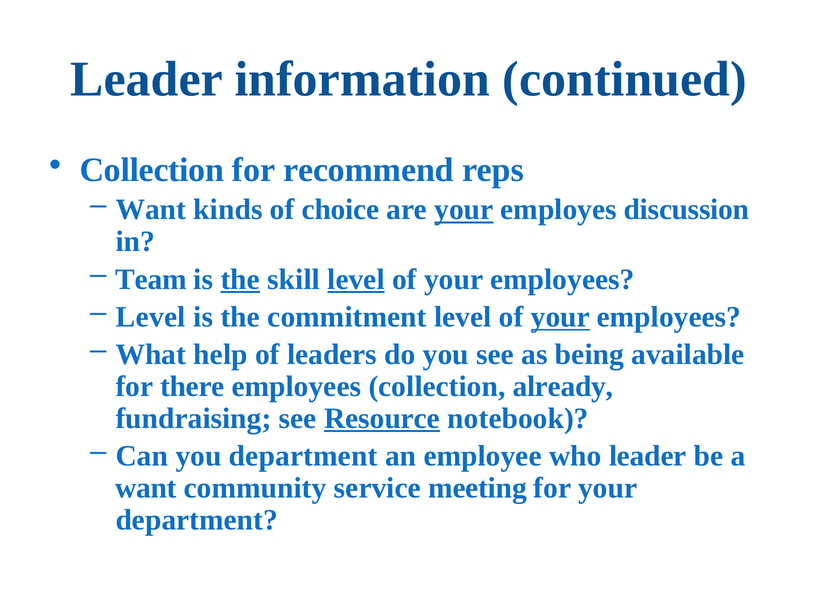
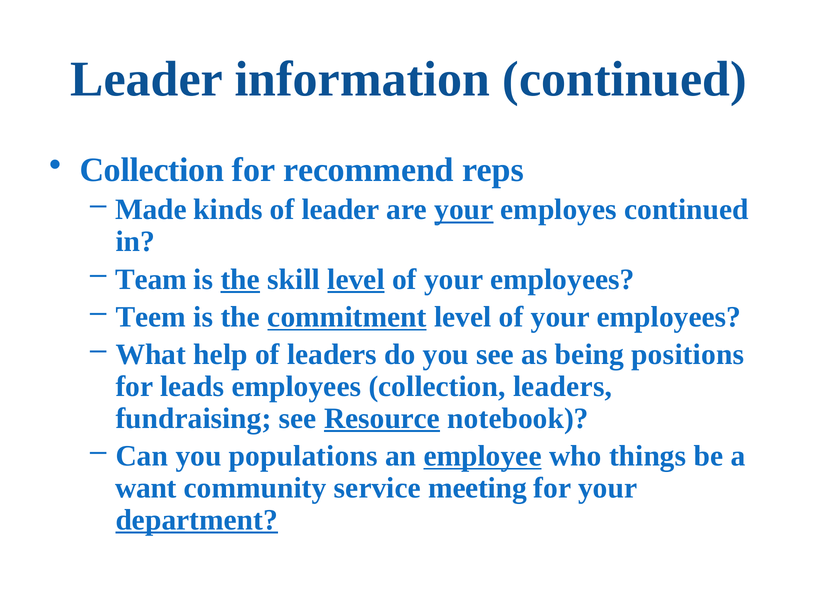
Want: Want -> Made (151, 210)
of choice: choice -> leader (341, 210)
employes discussion: discussion -> continued (686, 210)
Level: Level -> Teem (151, 317)
commitment underline: none -> present (347, 317)
your underline: present -> none (560, 317)
available: available -> positions (688, 354)
there: there -> leads (192, 386)
collection already: already -> leaders (563, 386)
you department: department -> populations (303, 456)
employee underline: none -> present (483, 456)
who leader: leader -> things (648, 456)
department underline: none -> present (197, 519)
